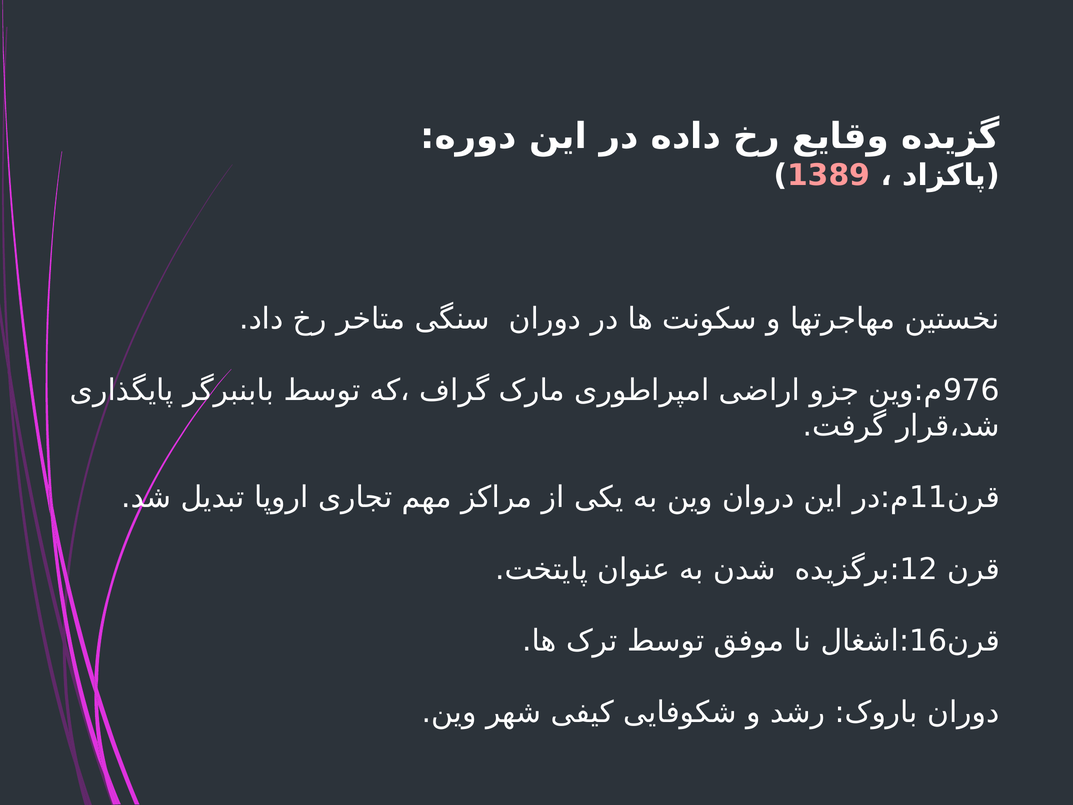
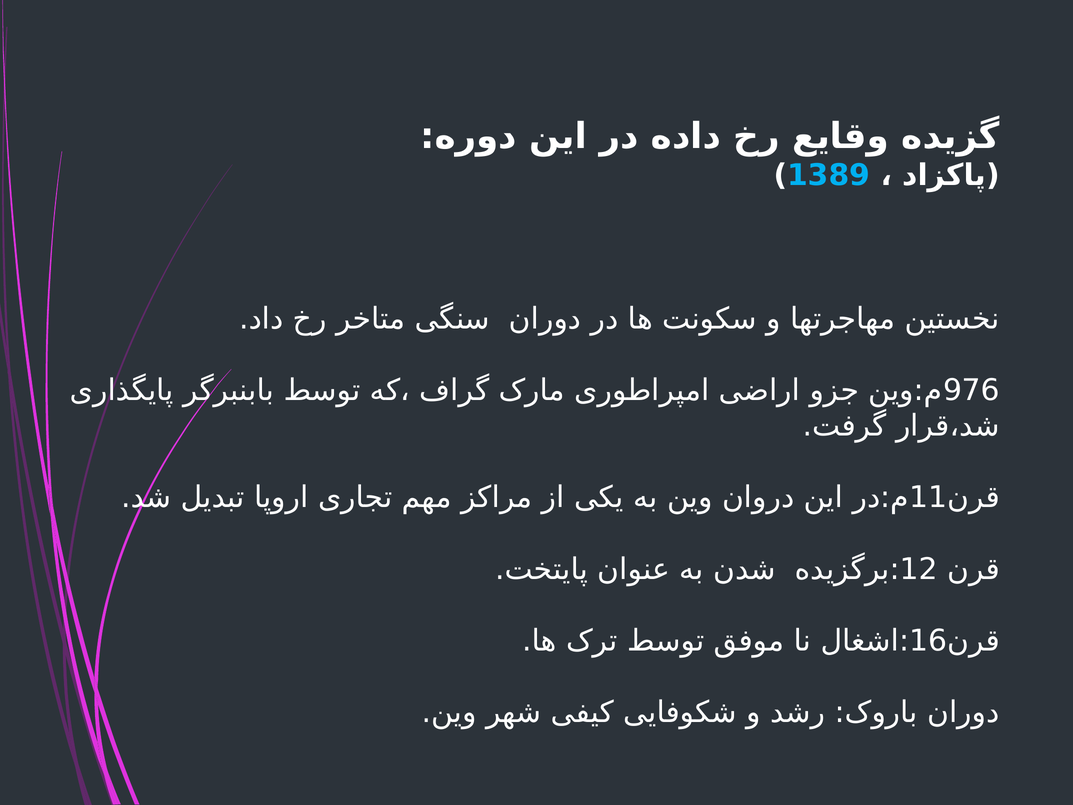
1389 colour: pink -> light blue (829, 175)
